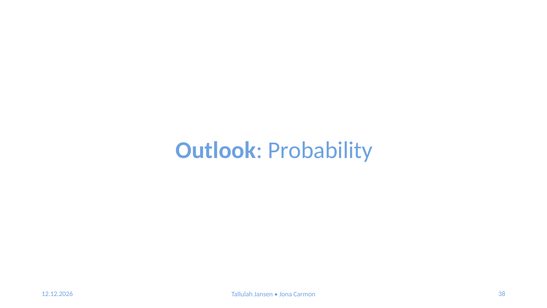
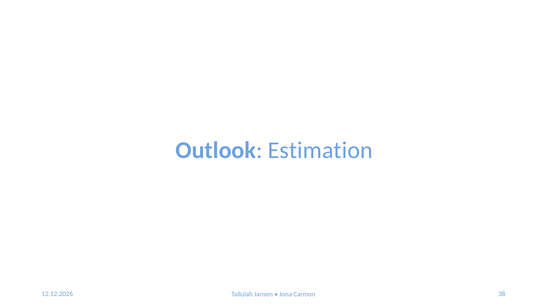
Probability: Probability -> Estimation (320, 150)
